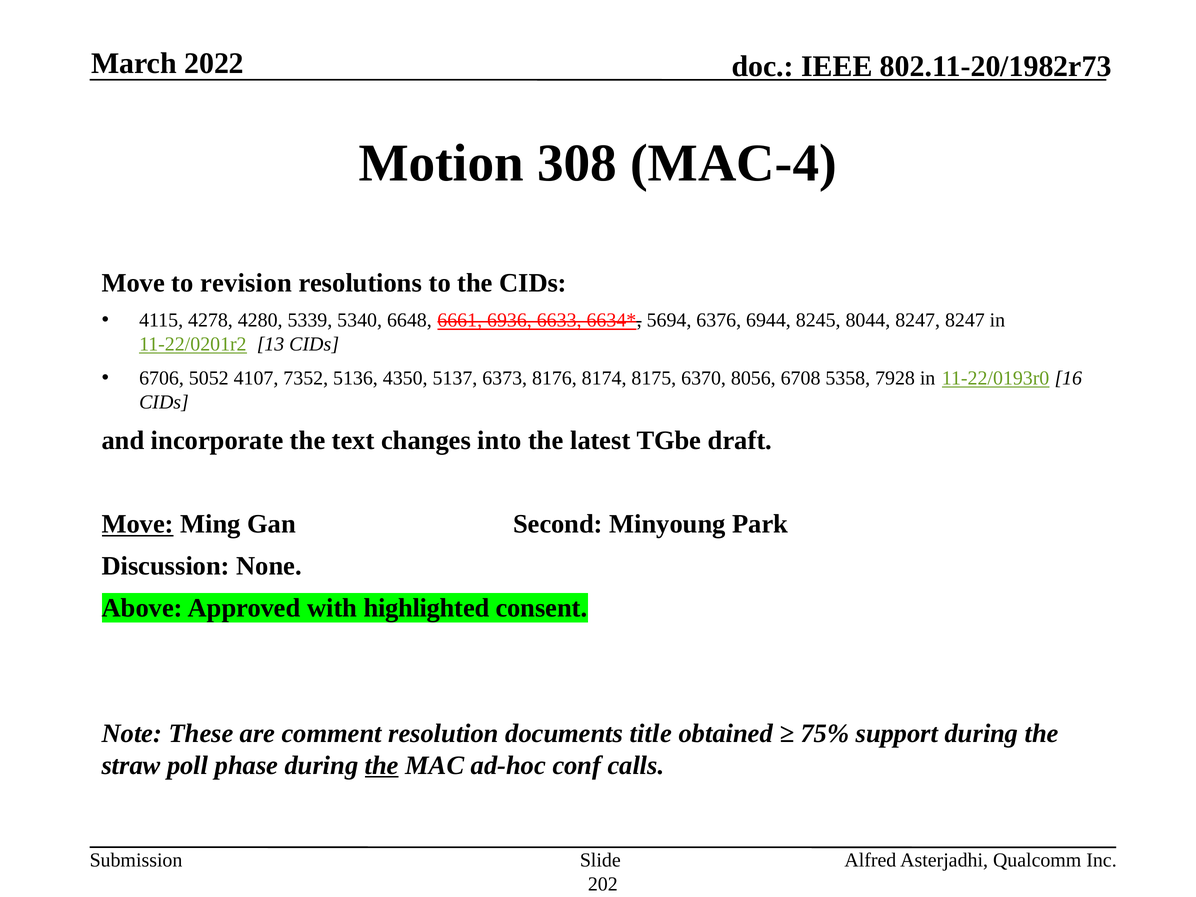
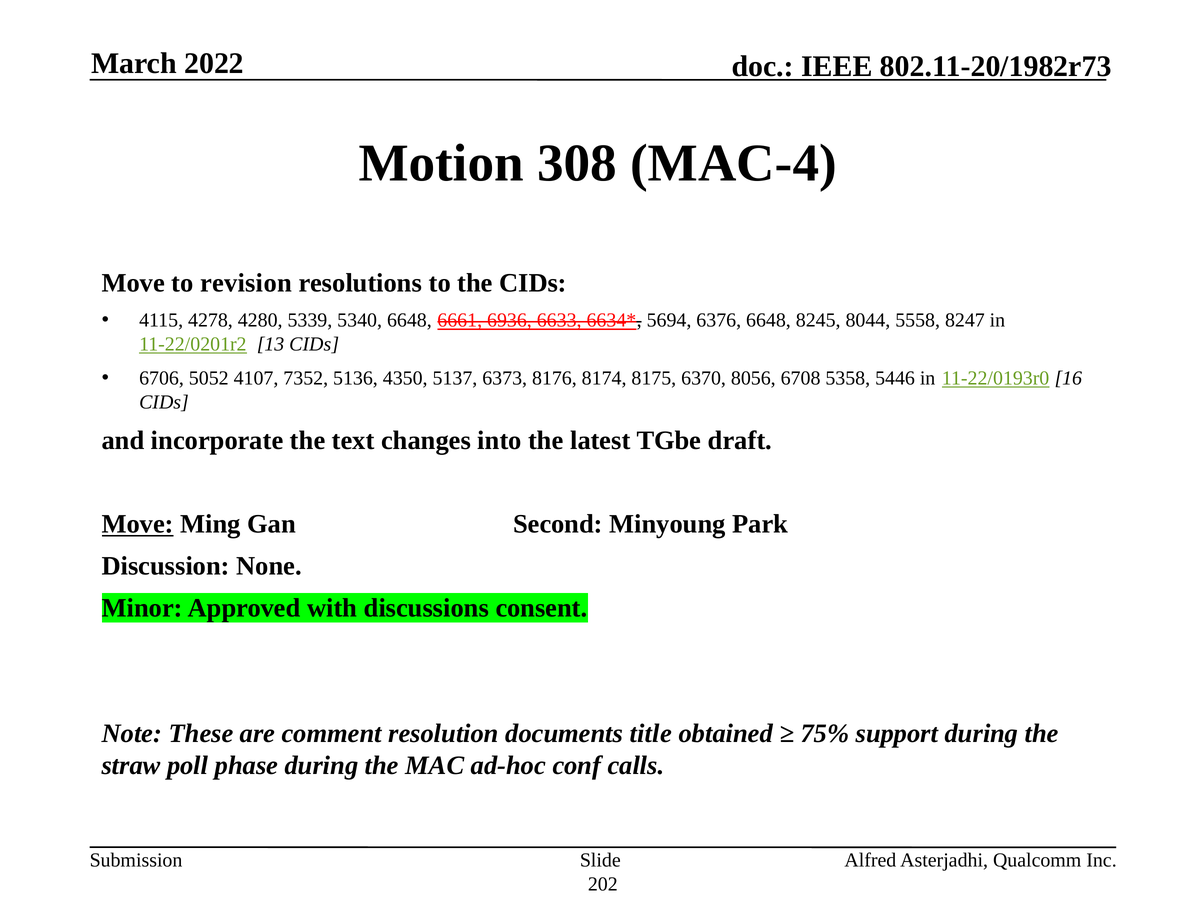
6376 6944: 6944 -> 6648 (768, 320)
8044 8247: 8247 -> 5558 (918, 320)
7928: 7928 -> 5446 (895, 378)
Above: Above -> Minor (142, 608)
highlighted: highlighted -> discussions (426, 608)
the underline: present -> none (382, 765)
